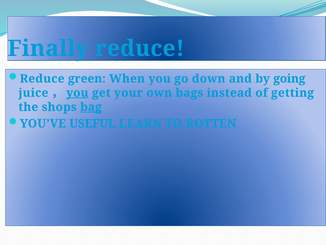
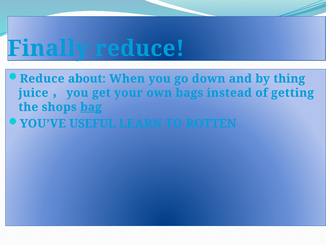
green: green -> about (87, 79)
going: going -> thing (289, 79)
you underline: present -> none (77, 93)
